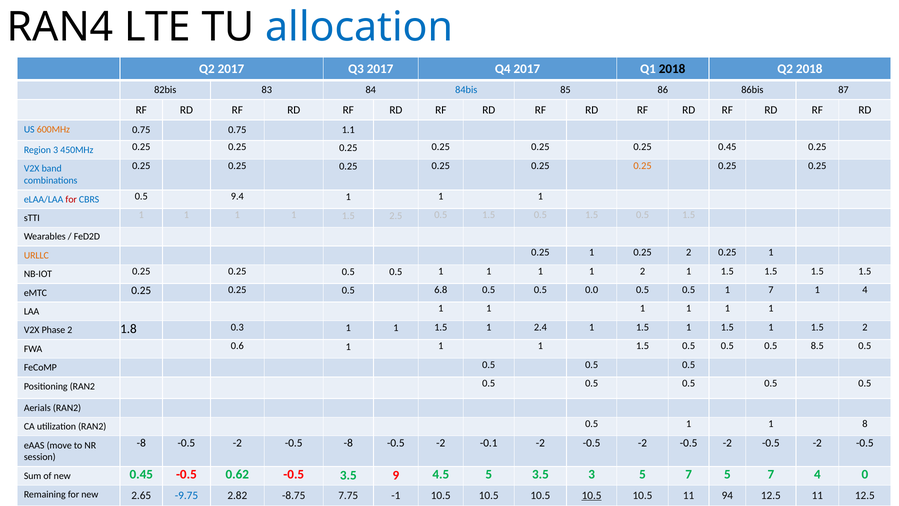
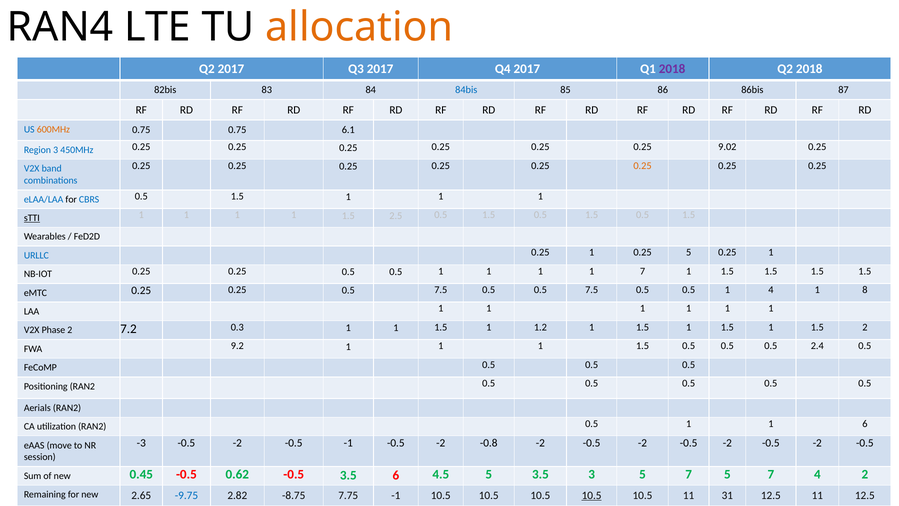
allocation colour: blue -> orange (359, 27)
2018 colour: black -> purple (672, 69)
1.1: 1.1 -> 6.1 (348, 130)
0.25 0.45: 0.45 -> 9.02 (727, 147)
for colour: red -> black (71, 199)
CBRS 0.5 9.4: 9.4 -> 1.5 (237, 196)
sTTI underline: none -> present (32, 218)
URLLC colour: orange -> blue (36, 255)
0.25 2: 2 -> 5 (689, 252)
1 2: 2 -> 7 (643, 271)
0.25 0.5 6.8: 6.8 -> 7.5 (441, 290)
0.5 0.5 0.0: 0.0 -> 7.5 (592, 290)
1 7: 7 -> 4 (771, 290)
1 4: 4 -> 8 (865, 290)
1.8: 1.8 -> 7.2 (128, 329)
2.4: 2.4 -> 1.2 (540, 327)
0.6: 0.6 -> 9.2 (237, 346)
8.5: 8.5 -> 2.4 (817, 346)
1 8: 8 -> 6 (865, 423)
-8: -8 -> -3 (141, 443)
-0.5 -8: -8 -> -1 (348, 443)
-0.1: -0.1 -> -0.8 (489, 443)
3.5 9: 9 -> 6 (396, 475)
4 0: 0 -> 2 (865, 474)
94: 94 -> 31 (727, 495)
